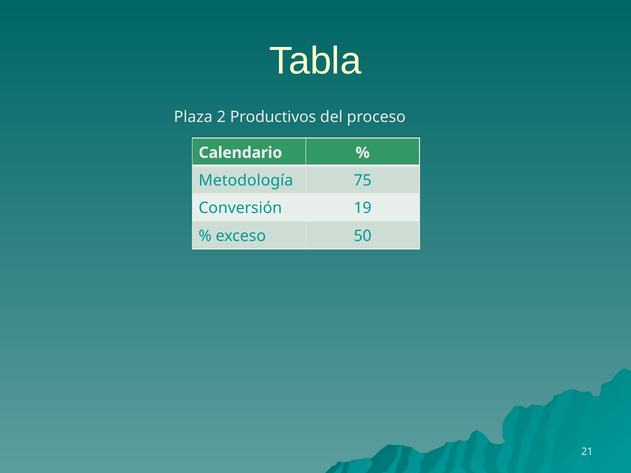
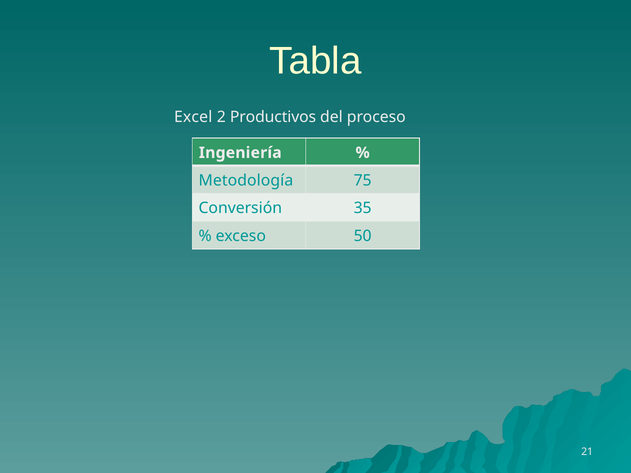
Plaza: Plaza -> Excel (193, 117)
Calendario: Calendario -> Ingeniería (240, 153)
19: 19 -> 35 (363, 208)
